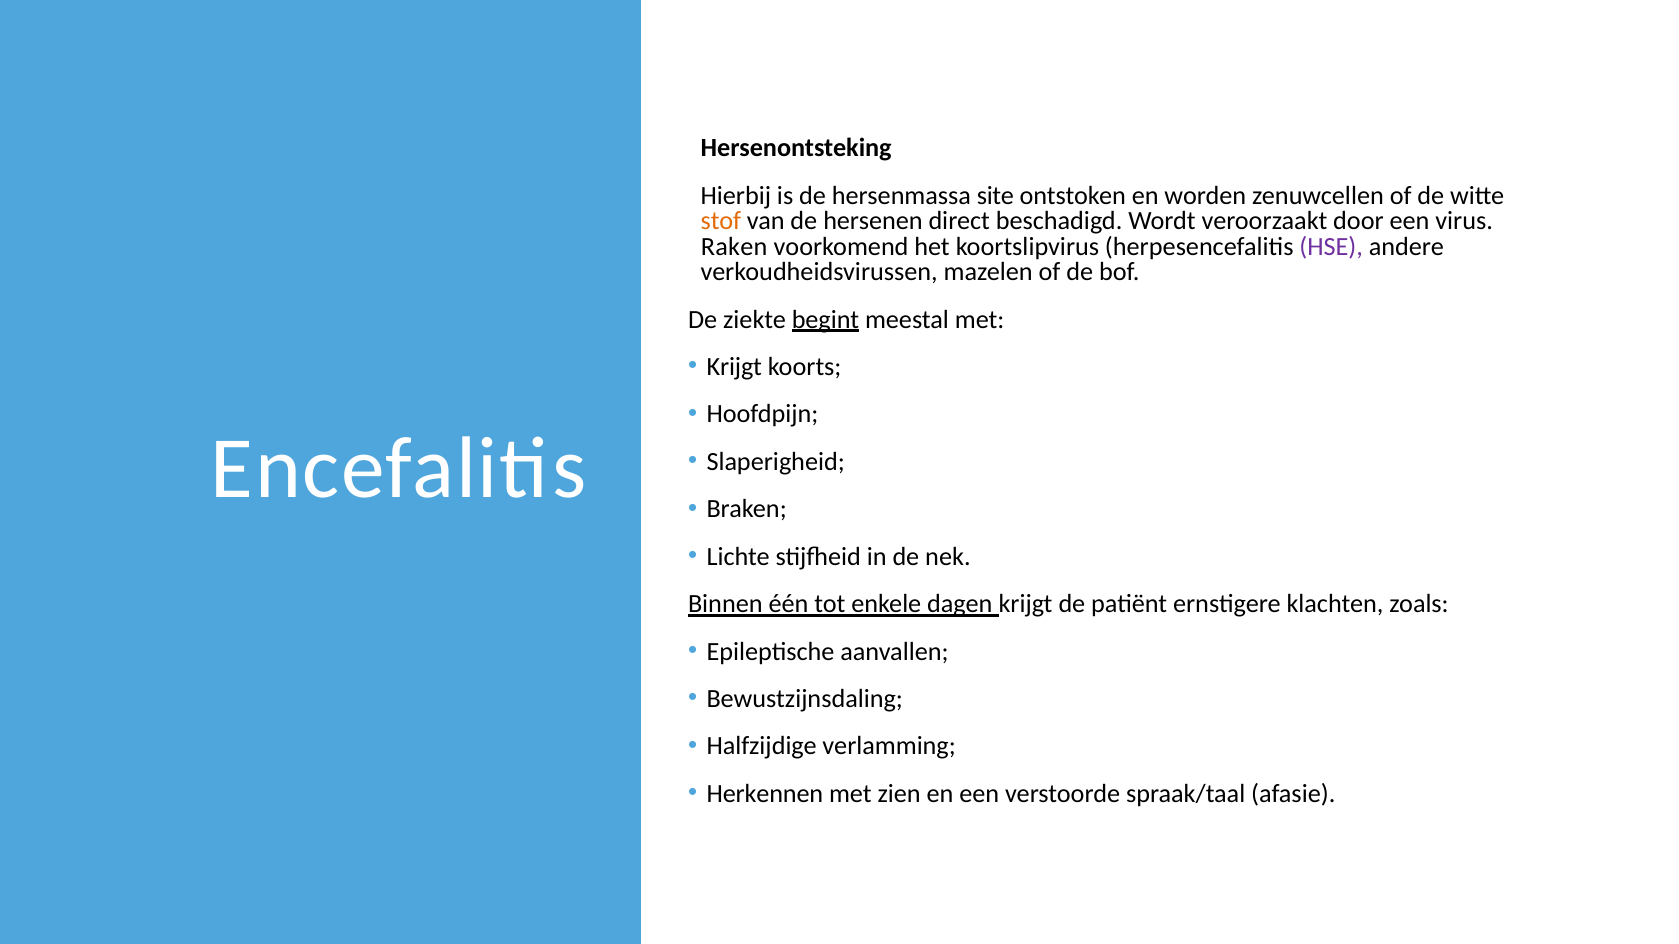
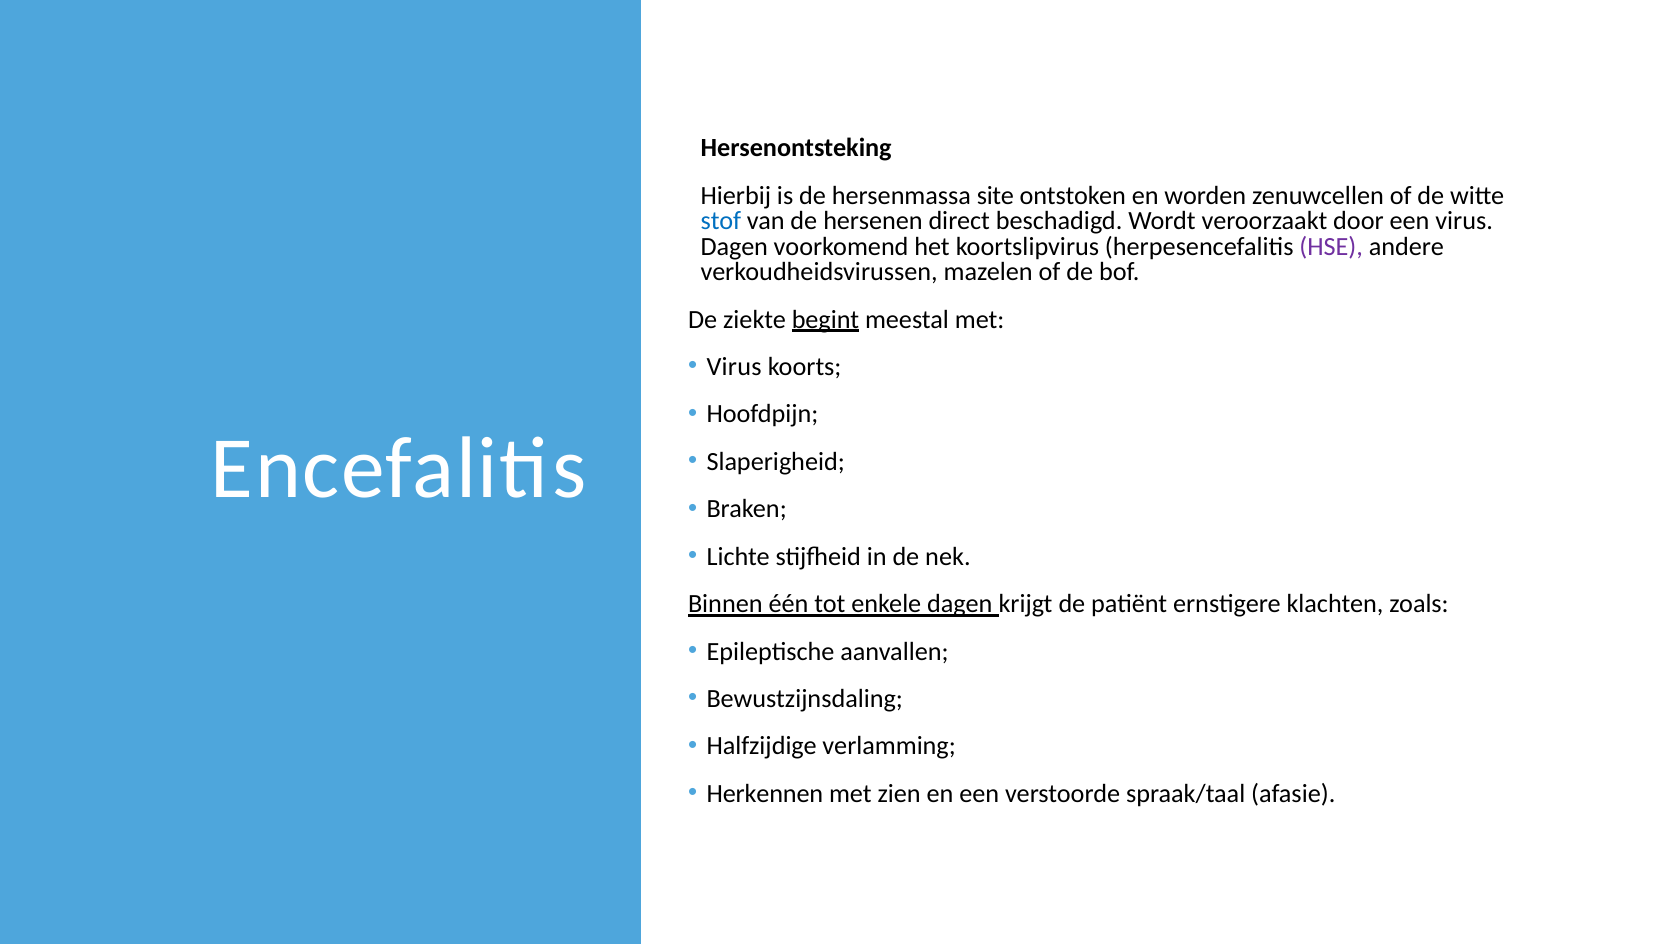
stof colour: orange -> blue (721, 221)
Raken: Raken -> Dagen (734, 247)
Krijgt: Krijgt -> Virus (734, 367)
